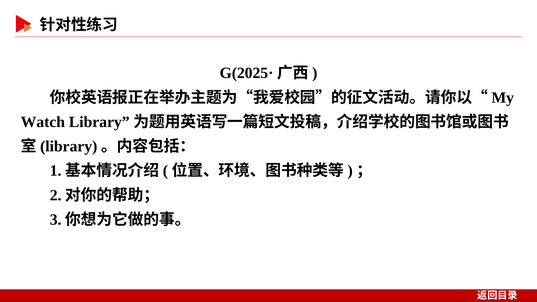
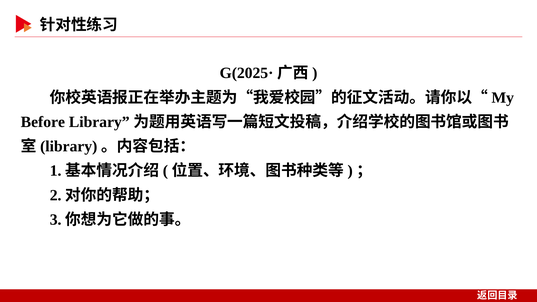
Watch: Watch -> Before (43, 122)
